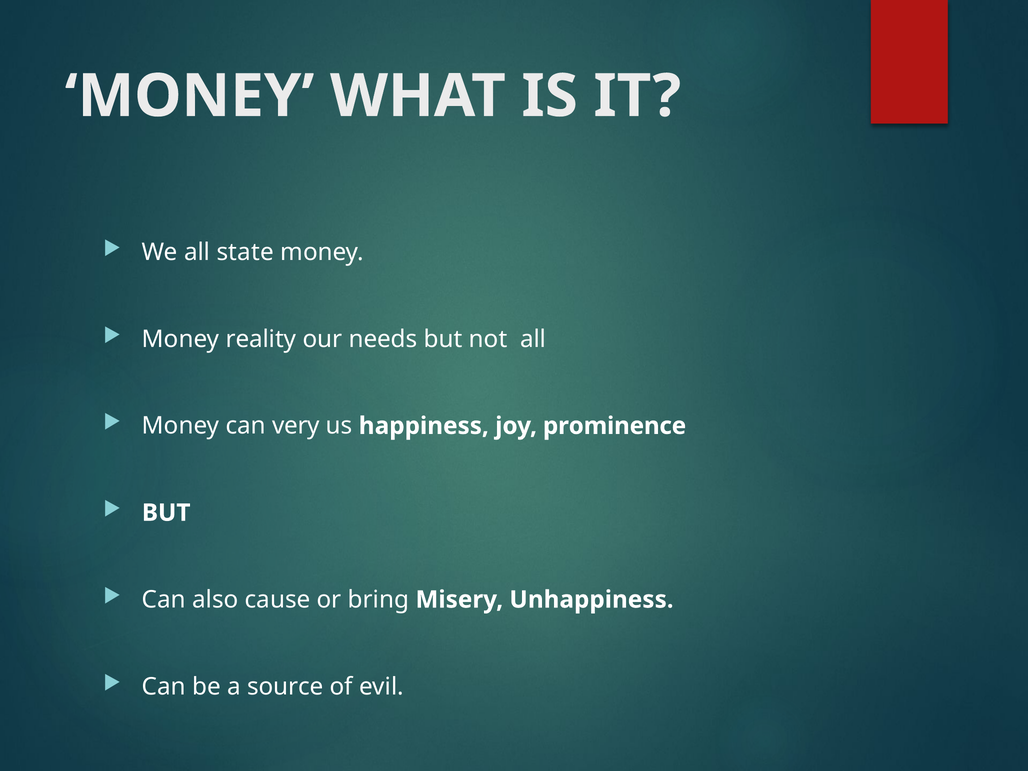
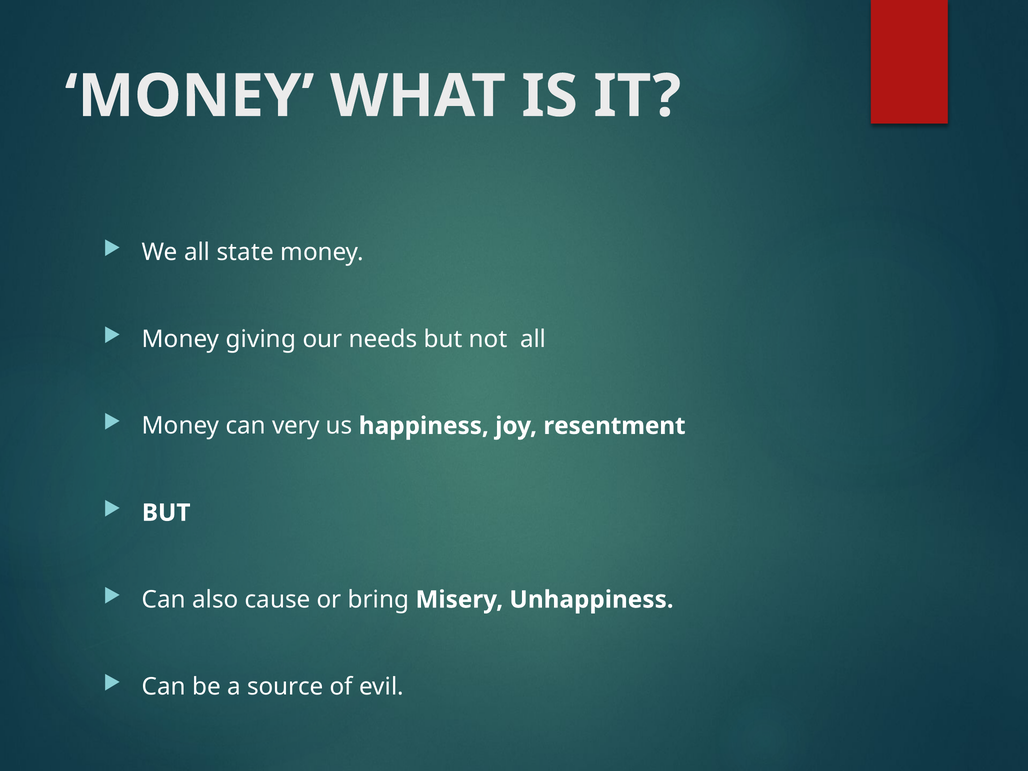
reality: reality -> giving (261, 339)
prominence: prominence -> resentment (614, 426)
